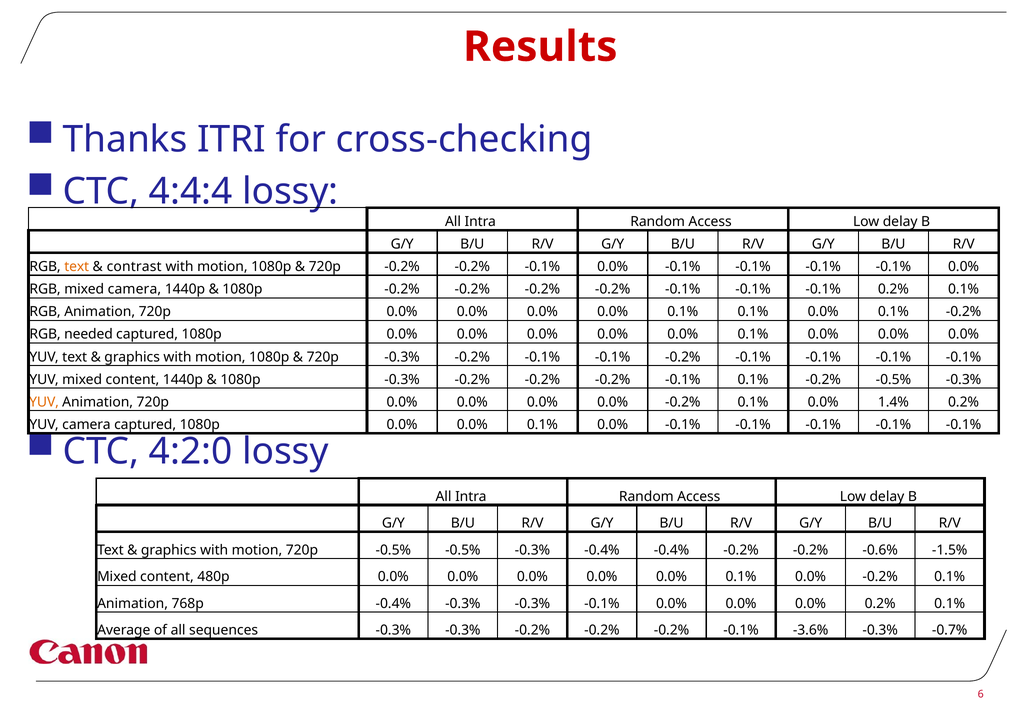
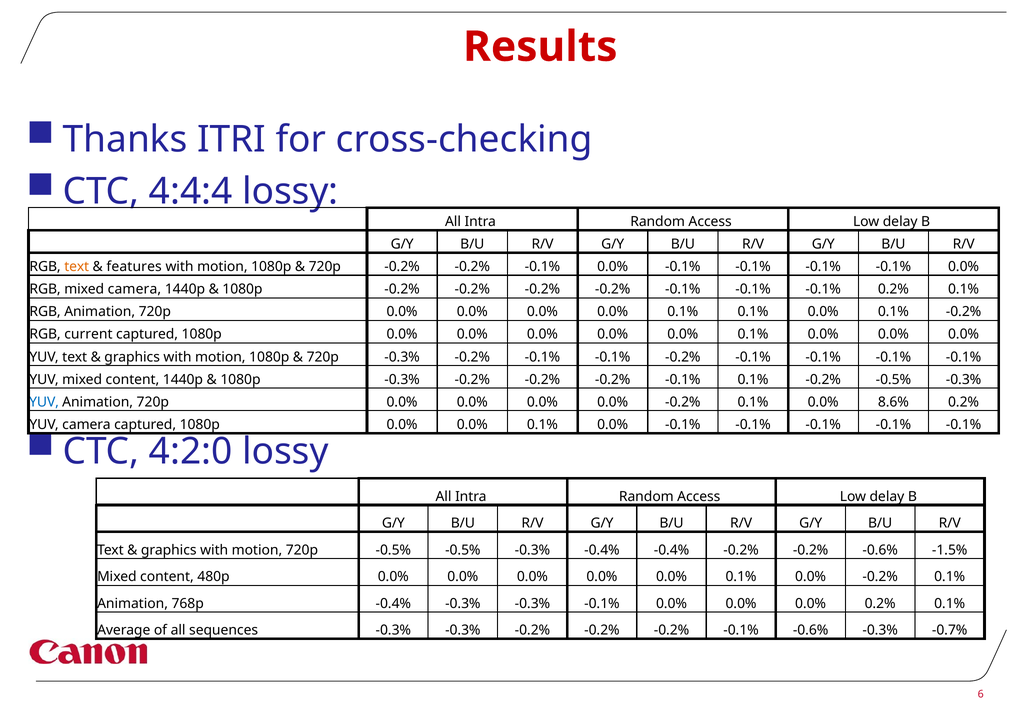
contrast: contrast -> features (134, 267)
needed: needed -> current (88, 335)
YUV colour: orange -> blue (44, 402)
1.4%: 1.4% -> 8.6% (893, 402)
-0.1% -3.6%: -3.6% -> -0.6% (811, 631)
